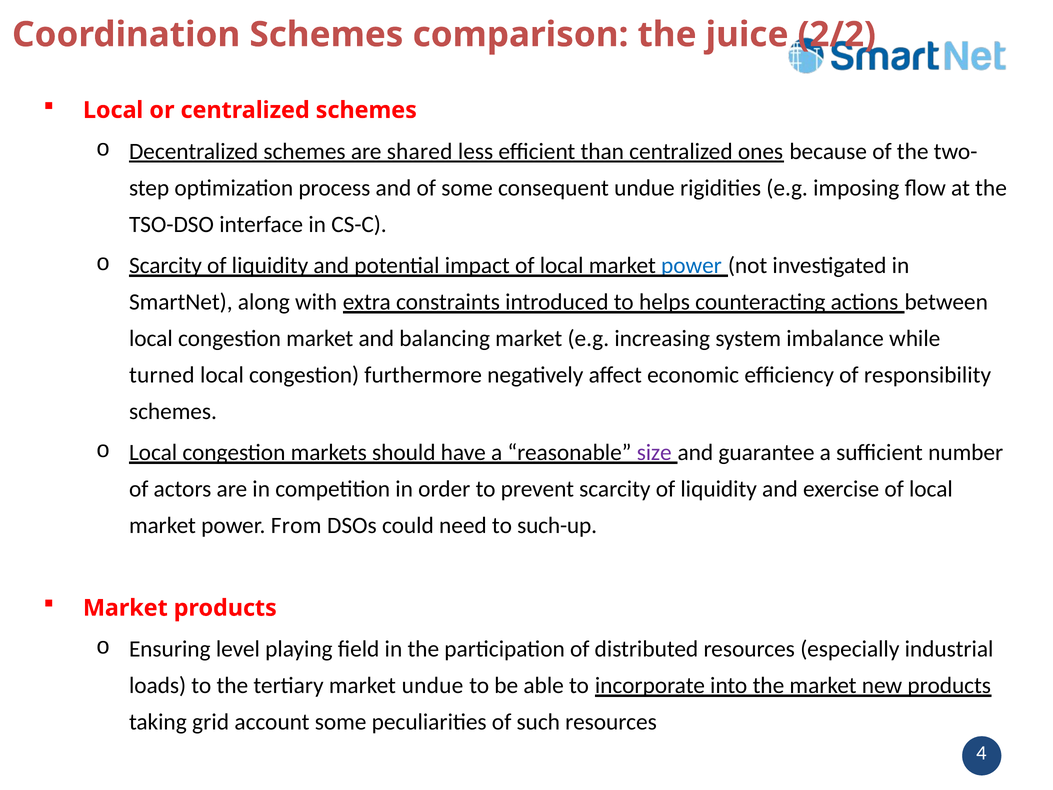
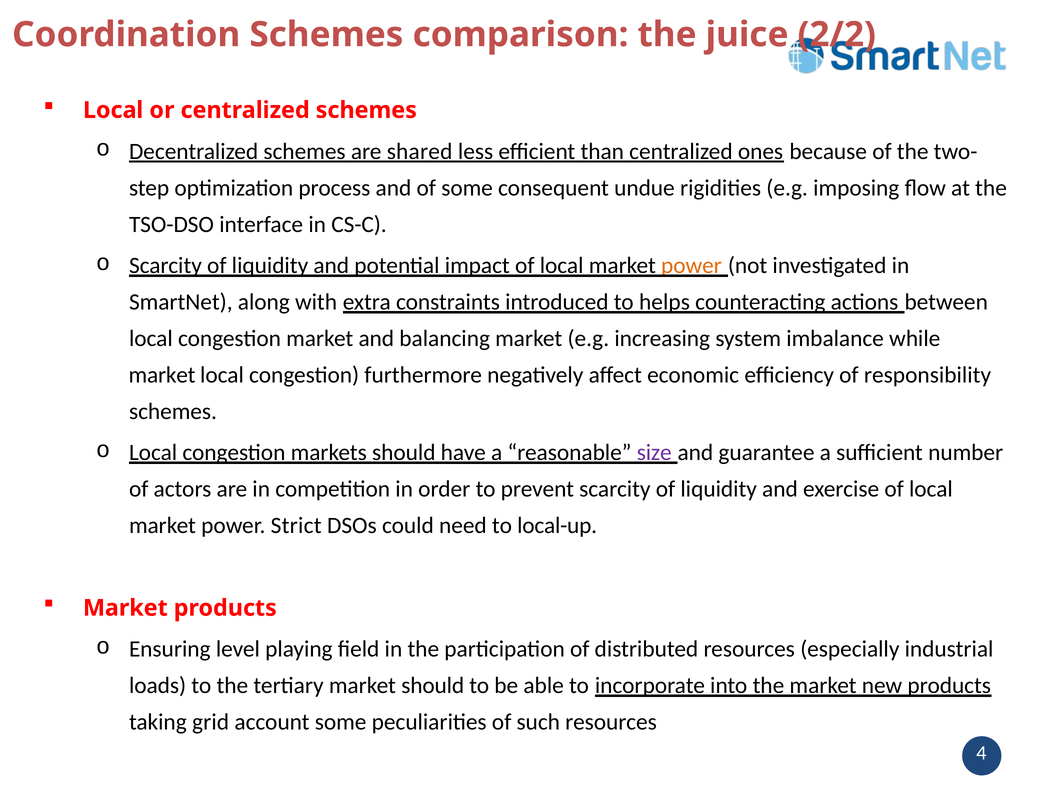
power colour: blue -> orange (691, 265)
turned: turned -> market (162, 375)
From: From -> Strict (296, 526)
such-up: such-up -> local-up (557, 526)
market undue: undue -> should (433, 685)
